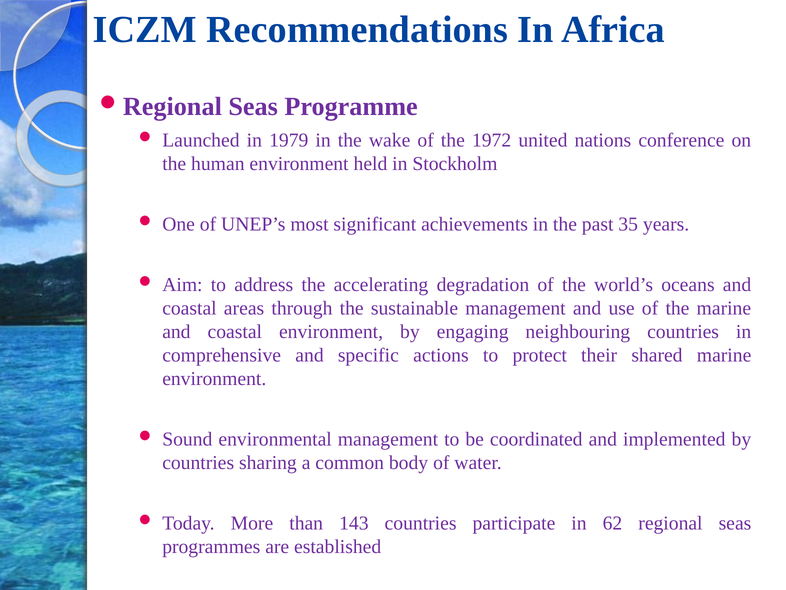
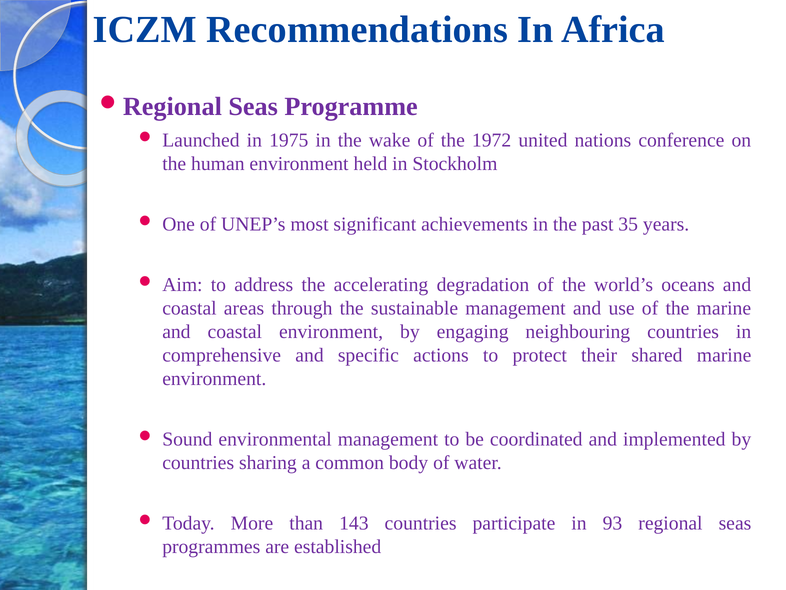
1979: 1979 -> 1975 (289, 140)
62: 62 -> 93 (612, 523)
